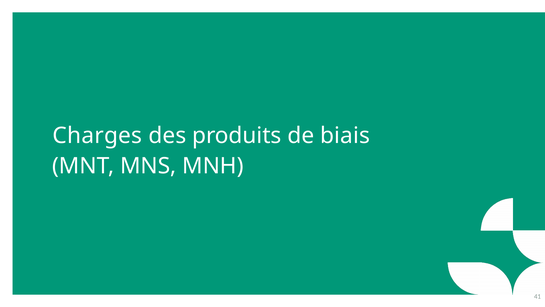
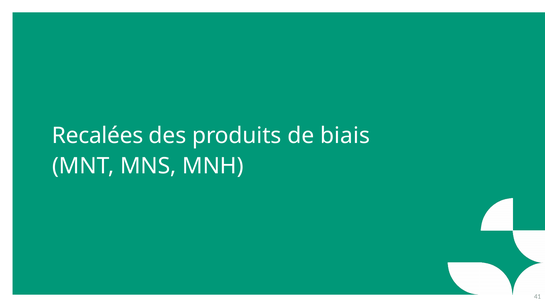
Charges: Charges -> Recalées (98, 136)
